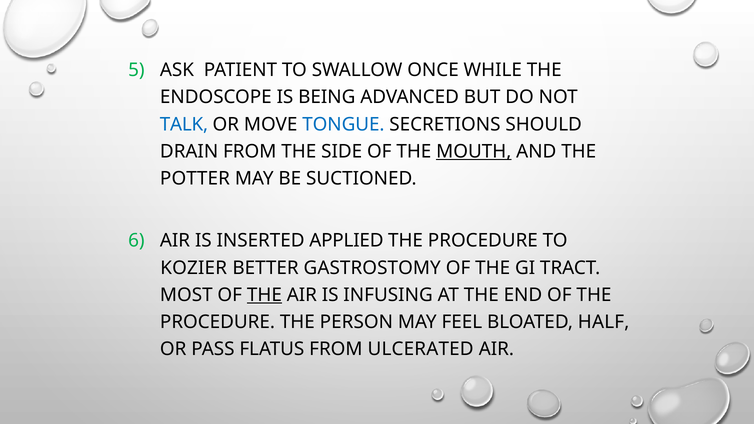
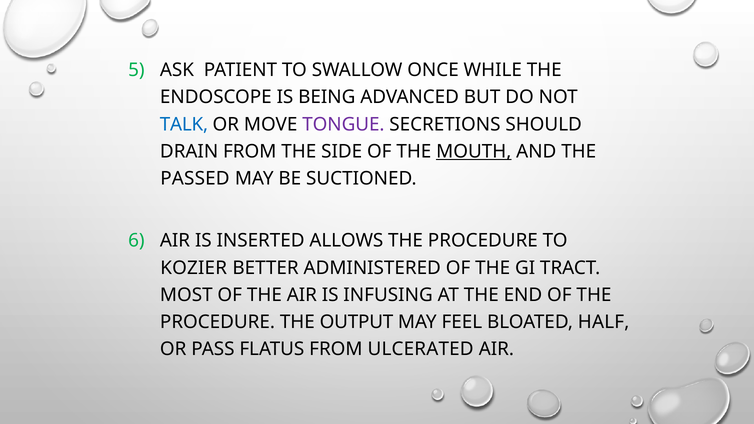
TONGUE colour: blue -> purple (343, 124)
POTTER: POTTER -> PASSED (195, 179)
APPLIED: APPLIED -> ALLOWS (346, 241)
GASTROSTOMY: GASTROSTOMY -> ADMINISTERED (372, 268)
THE underline: present -> none (264, 295)
PERSON: PERSON -> OUTPUT (356, 322)
